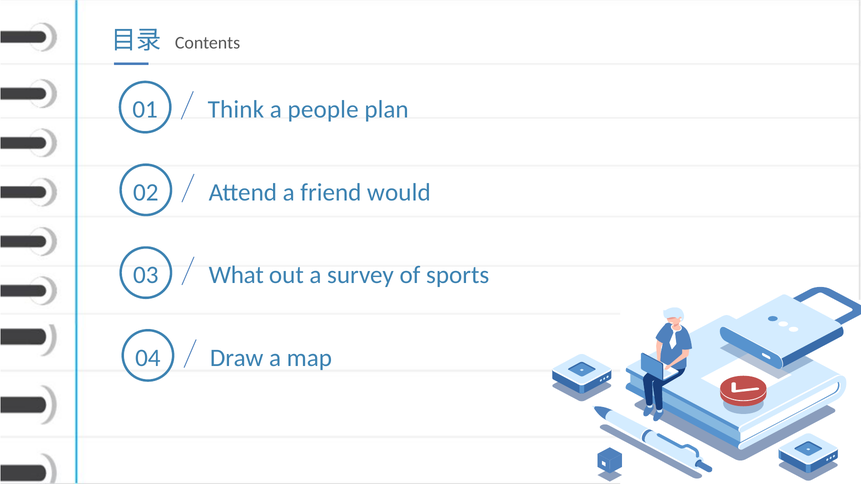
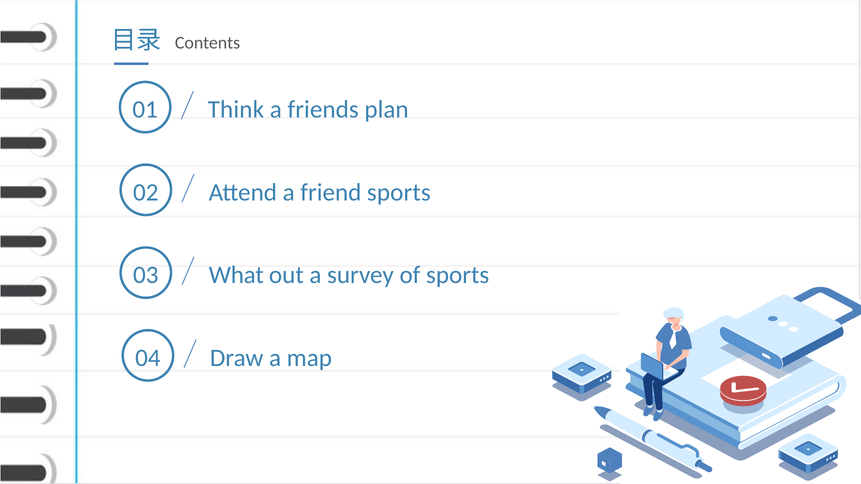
people: people -> friends (323, 110)
friend would: would -> sports (399, 193)
